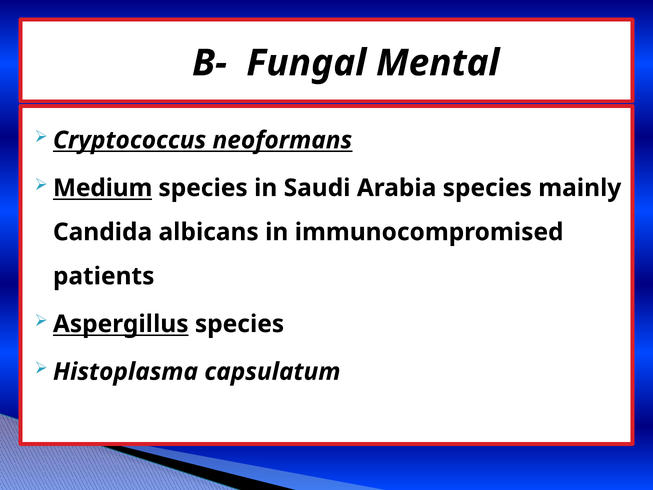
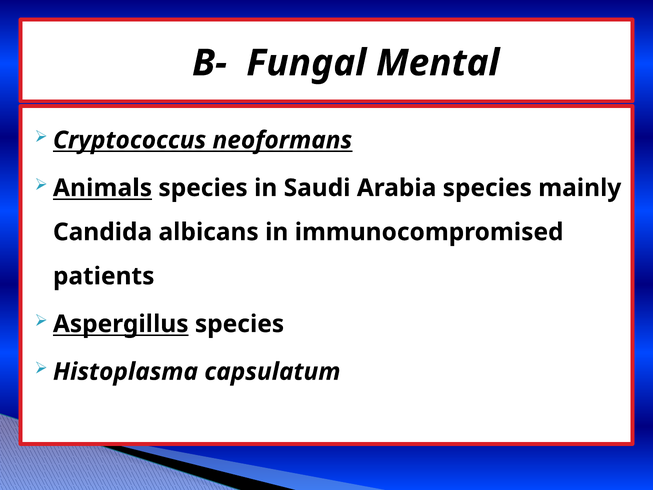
Medium: Medium -> Animals (103, 188)
